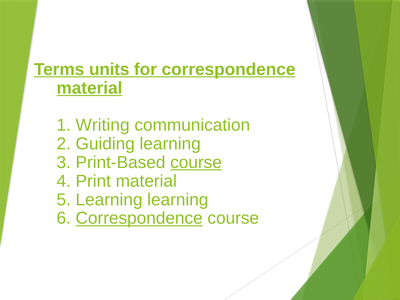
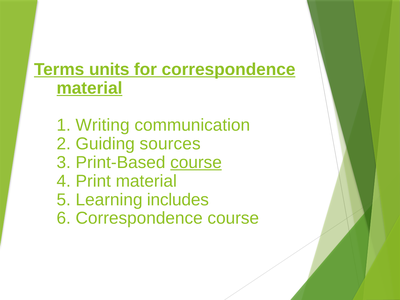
Guiding learning: learning -> sources (170, 144)
Learning learning: learning -> includes (178, 200)
Correspondence underline: present -> none (139, 218)
